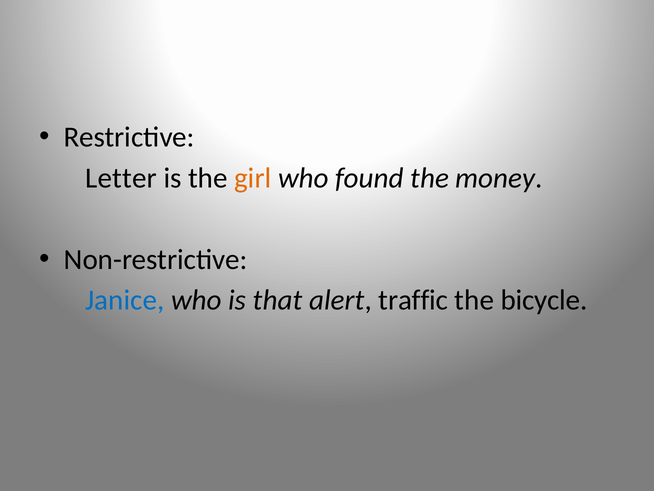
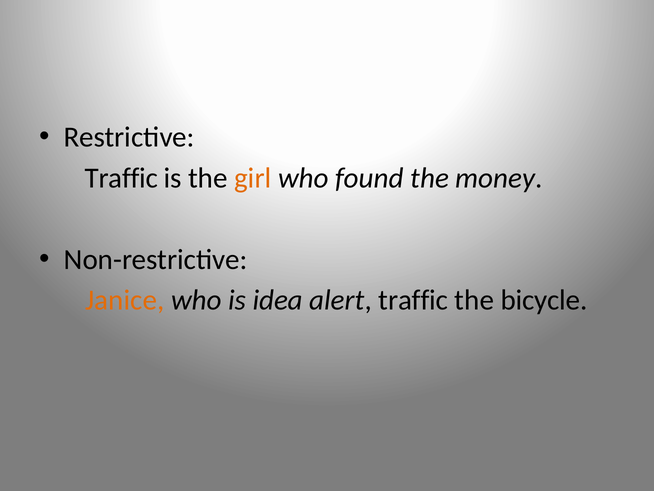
Letter: Letter -> Traffic (121, 178)
Janice colour: blue -> orange (125, 300)
that: that -> idea (278, 300)
